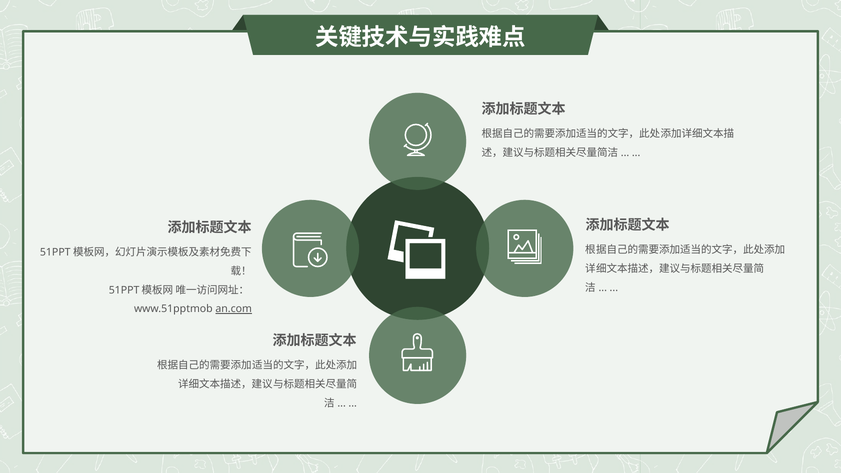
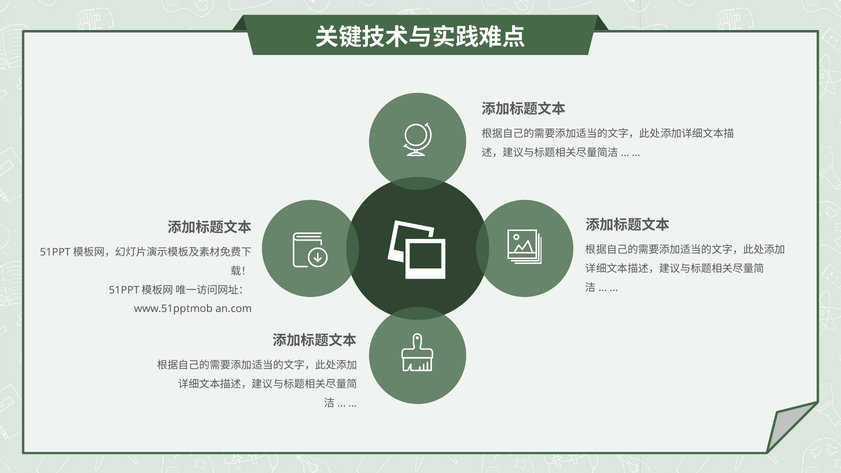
an.com underline: present -> none (234, 309)
